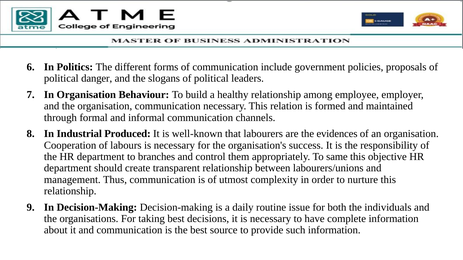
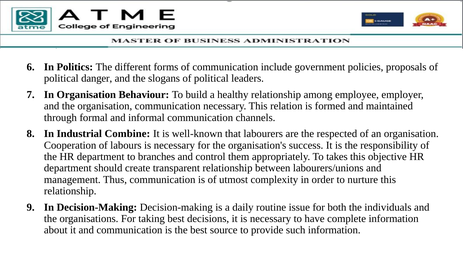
Produced: Produced -> Combine (127, 134)
evidences: evidences -> respected (337, 134)
same: same -> takes (337, 157)
